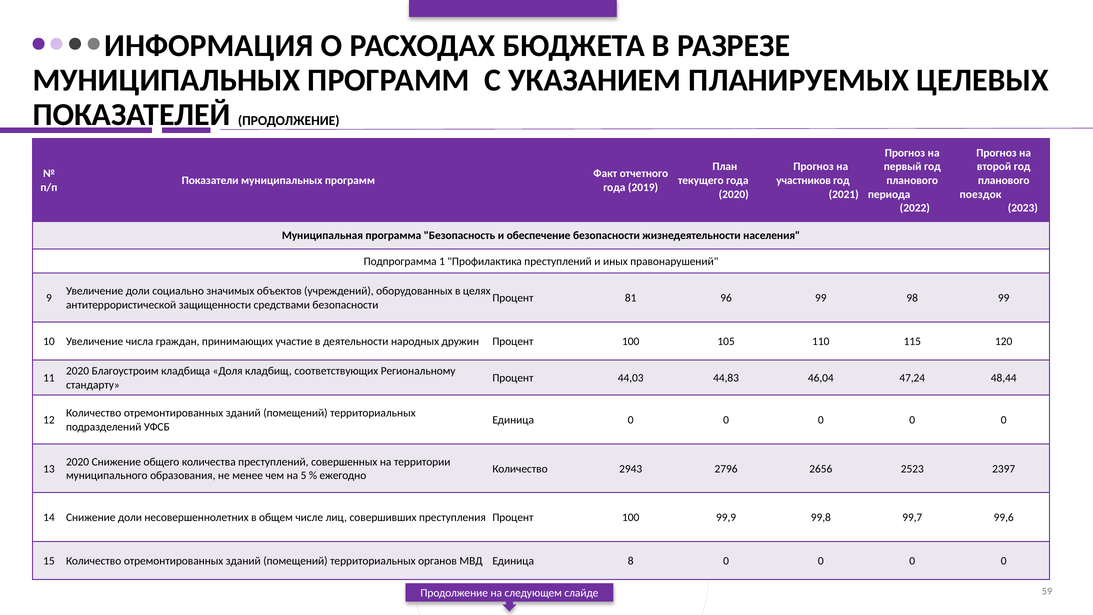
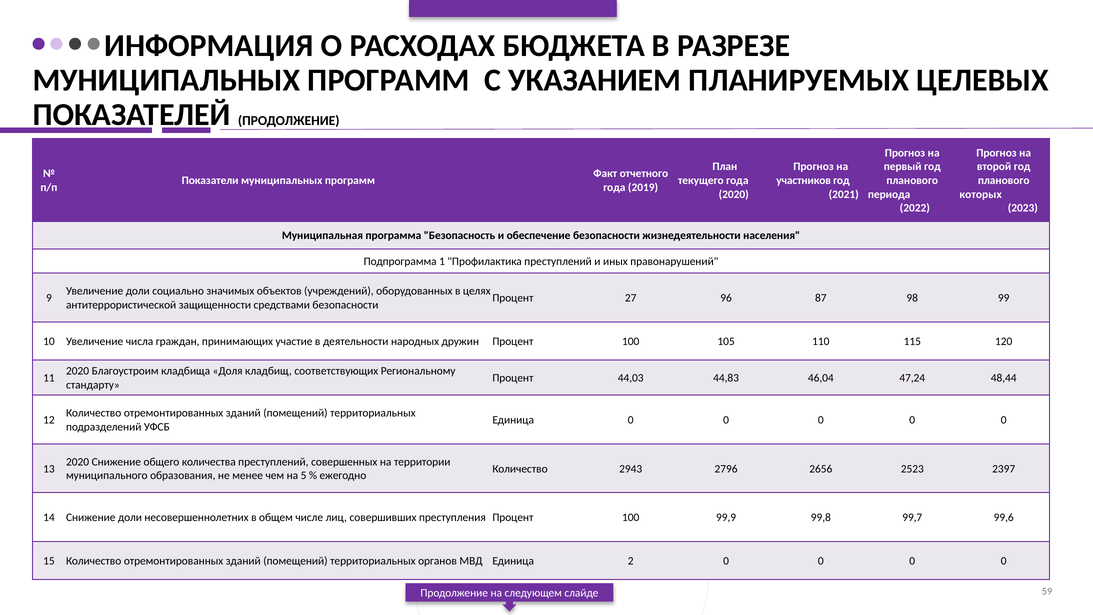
поездок: поездок -> которых (981, 194)
81: 81 -> 27 (631, 298)
96 99: 99 -> 87 (821, 298)
8: 8 -> 2 (631, 561)
